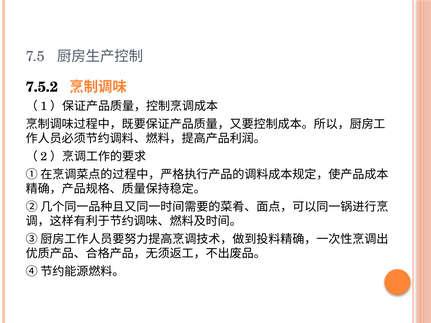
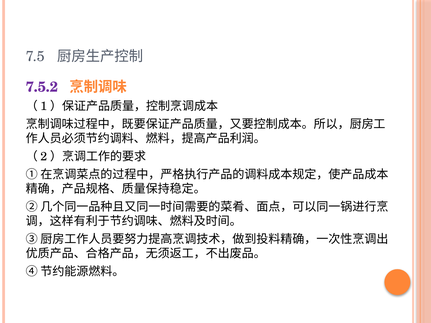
7.5.2 colour: black -> purple (42, 87)
